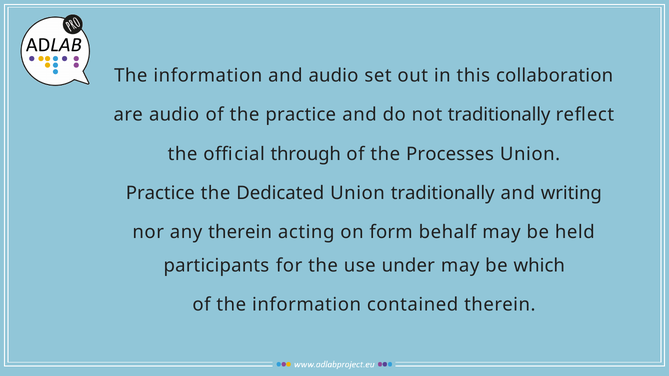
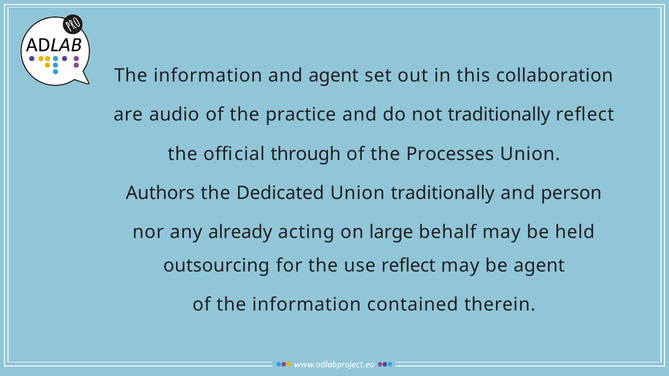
and audio: audio -> agent (334, 76)
Practice: Practice -> Authors (160, 193)
writing: writing -> person (571, 193)
any therein: therein -> already (240, 232)
form: form -> large (391, 232)
participants: participants -> outsourcing (216, 266)
use under: under -> reflect (408, 266)
be which: which -> agent (539, 266)
